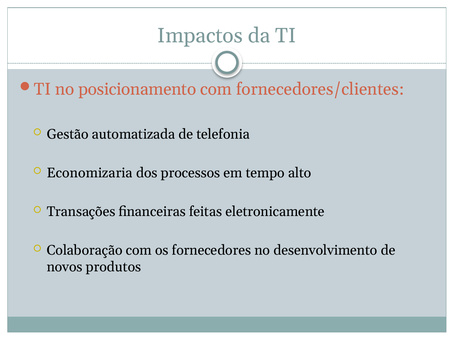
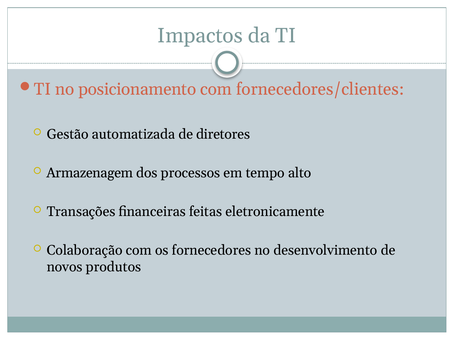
telefonia: telefonia -> diretores (223, 134)
Economizaria: Economizaria -> Armazenagem (90, 173)
